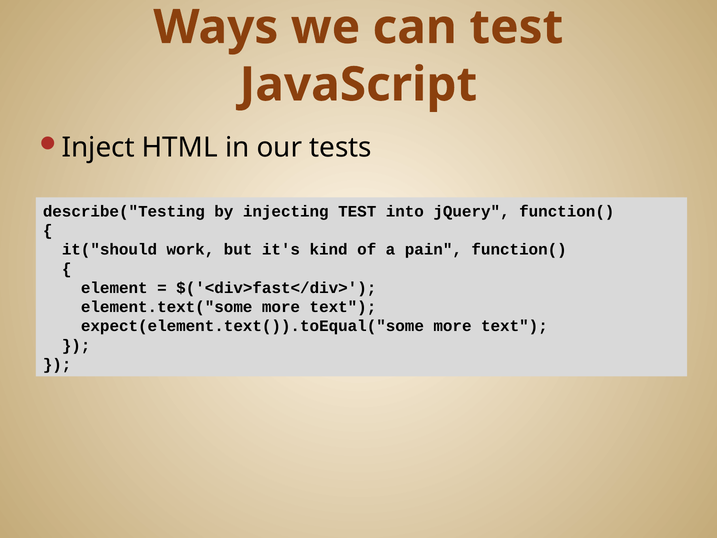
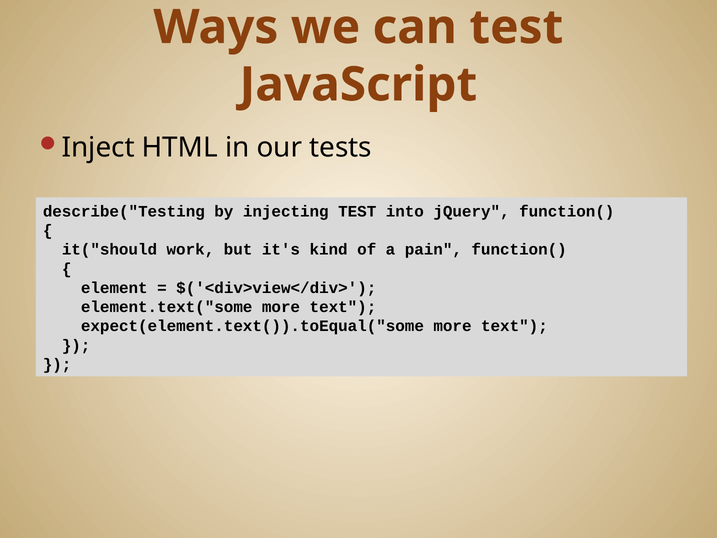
$('<div>fast</div>: $('<div>fast</div> -> $('<div>view</div> (276, 288)
